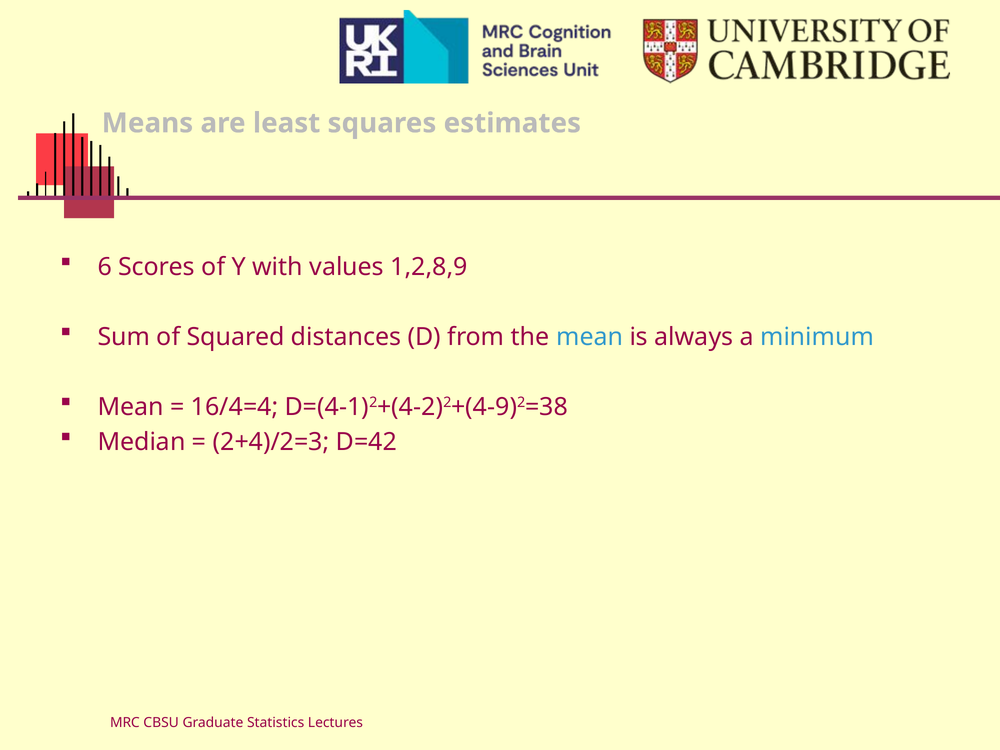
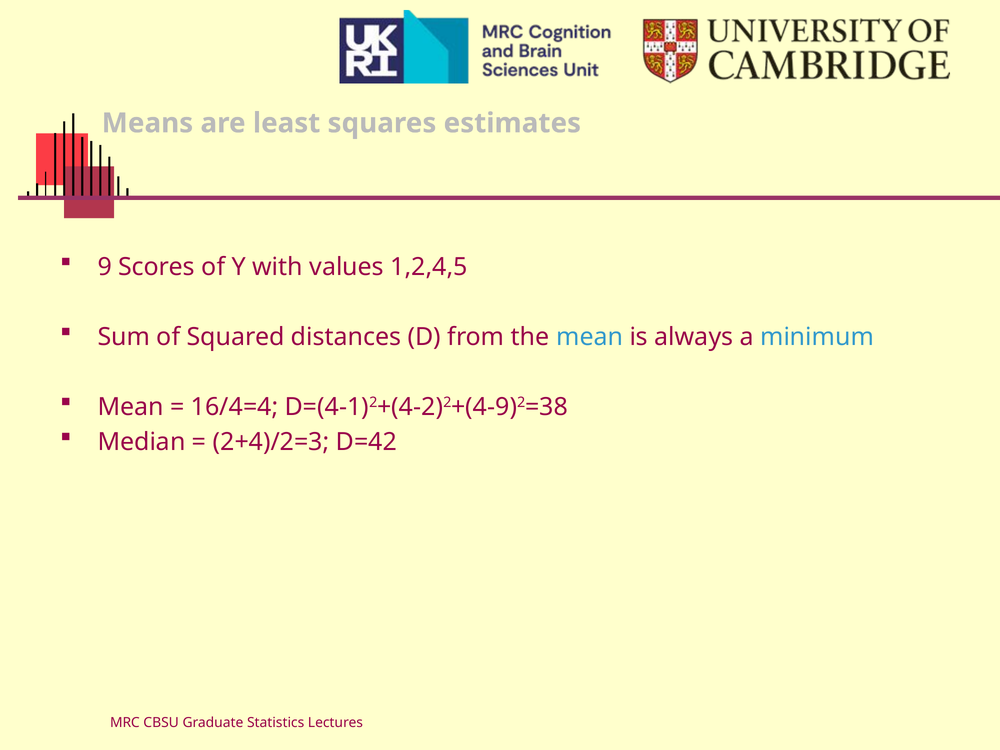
6: 6 -> 9 (105, 267)
1,2,8,9: 1,2,8,9 -> 1,2,4,5 (429, 267)
